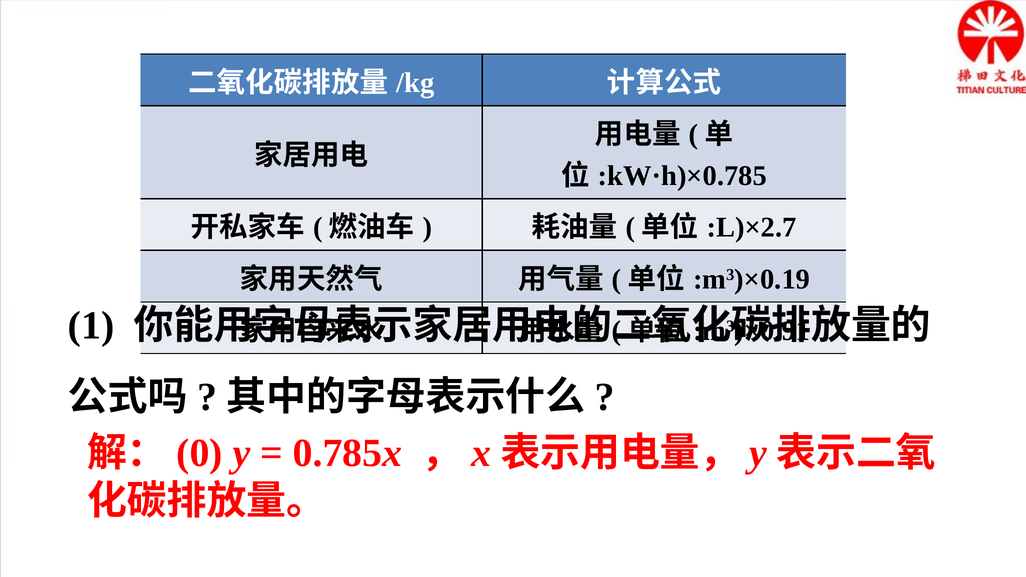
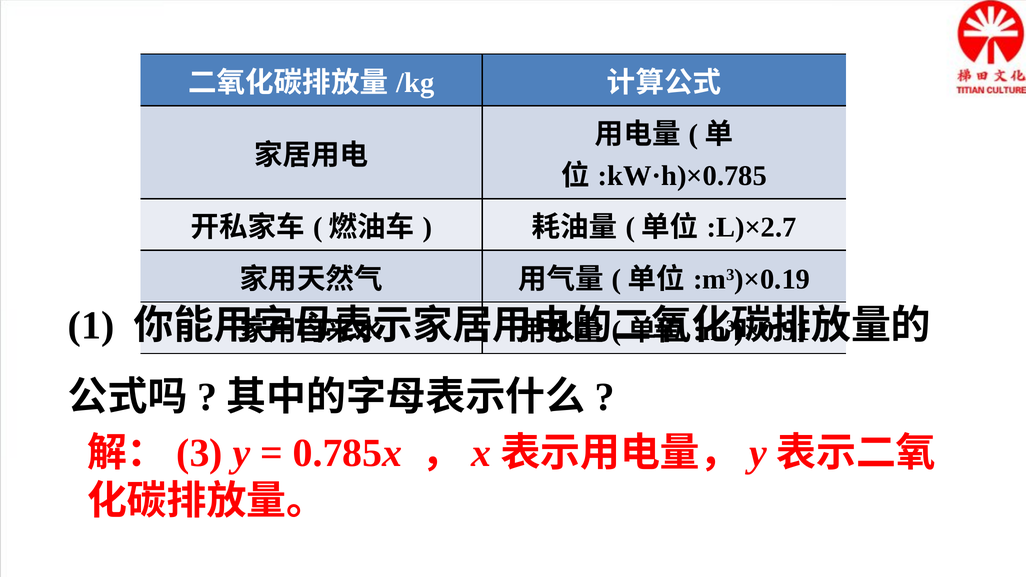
0: 0 -> 3 (200, 453)
